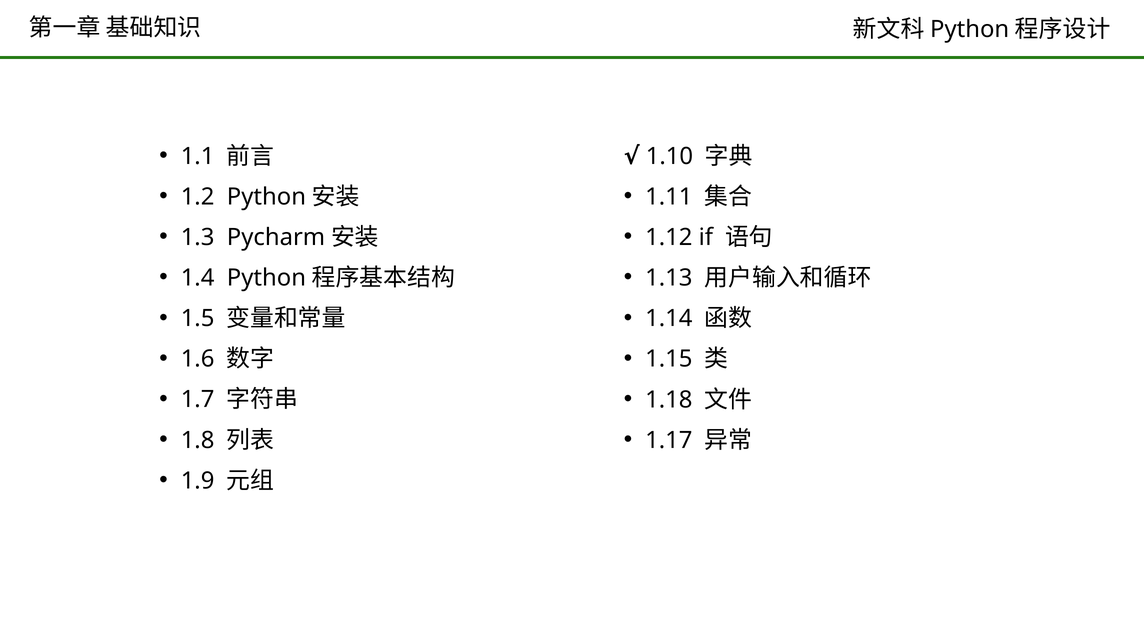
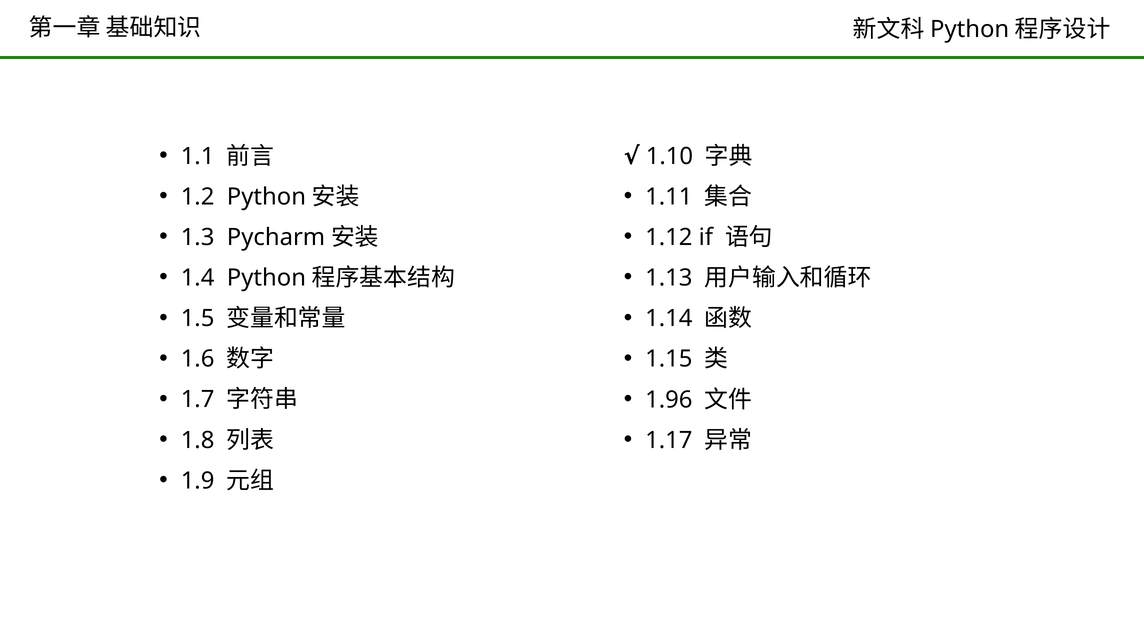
1.18: 1.18 -> 1.96 (669, 399)
